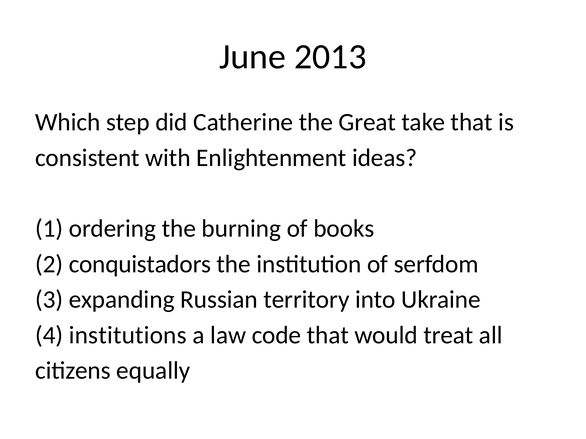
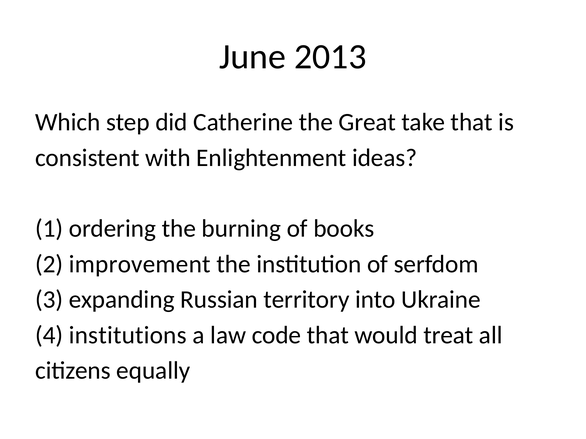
conquistadors: conquistadors -> improvement (140, 264)
